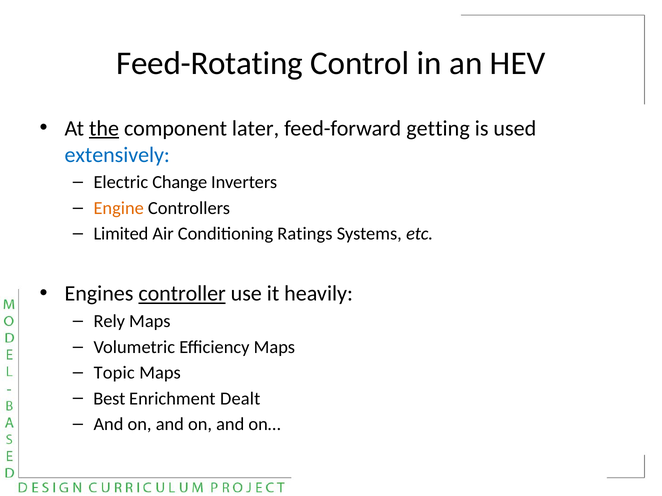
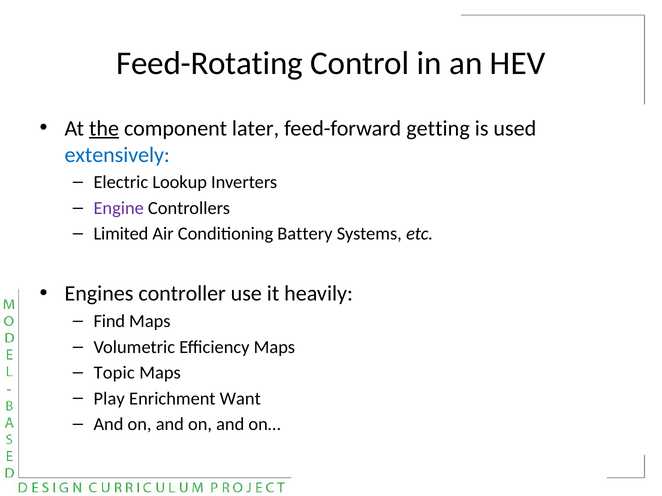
Change: Change -> Lookup (180, 183)
Engine colour: orange -> purple (119, 208)
Ratings: Ratings -> Battery (305, 234)
controller underline: present -> none (182, 294)
Rely: Rely -> Find (109, 322)
Best: Best -> Play (109, 399)
Dealt: Dealt -> Want (240, 399)
